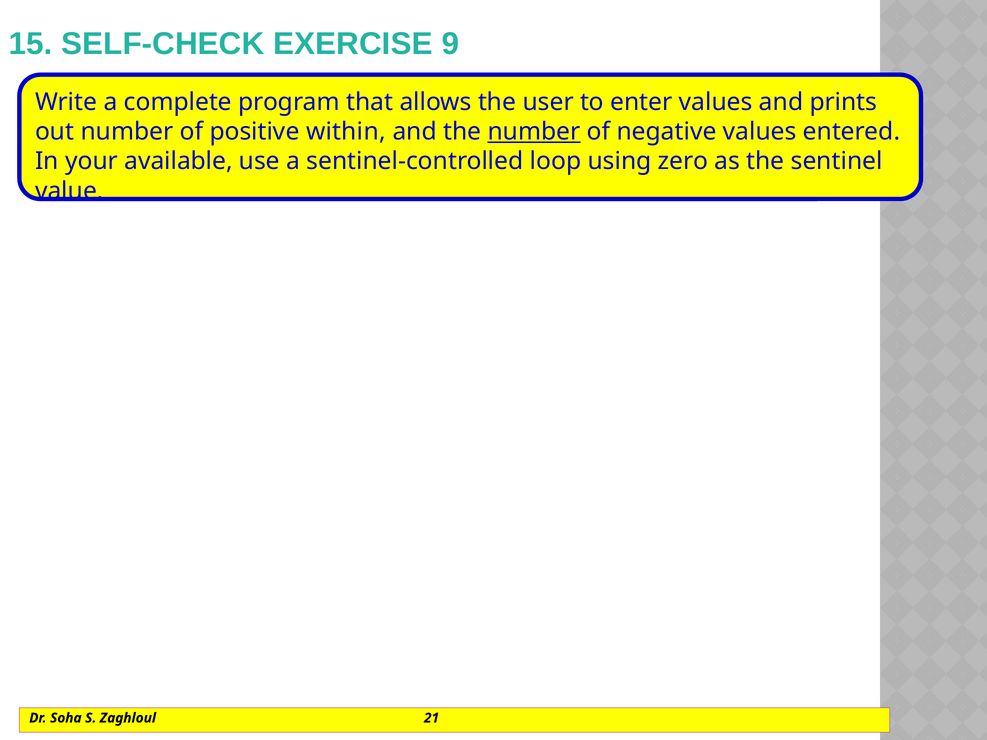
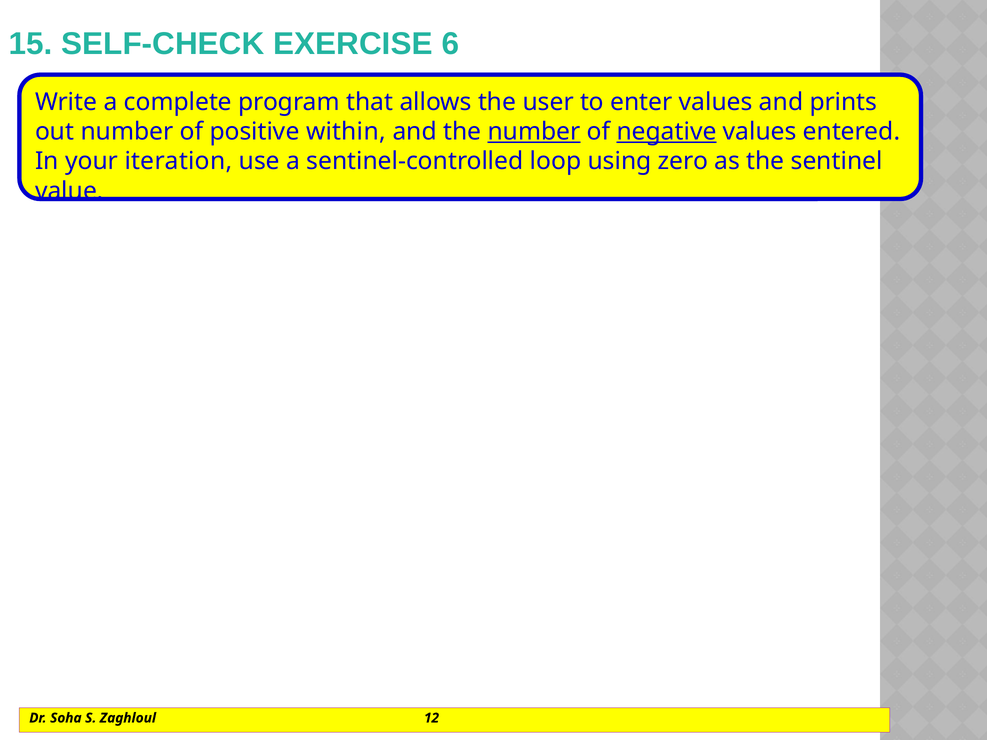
9: 9 -> 6 (450, 44)
negative underline: none -> present (667, 132)
available: available -> iteration (178, 161)
21: 21 -> 12 (432, 718)
